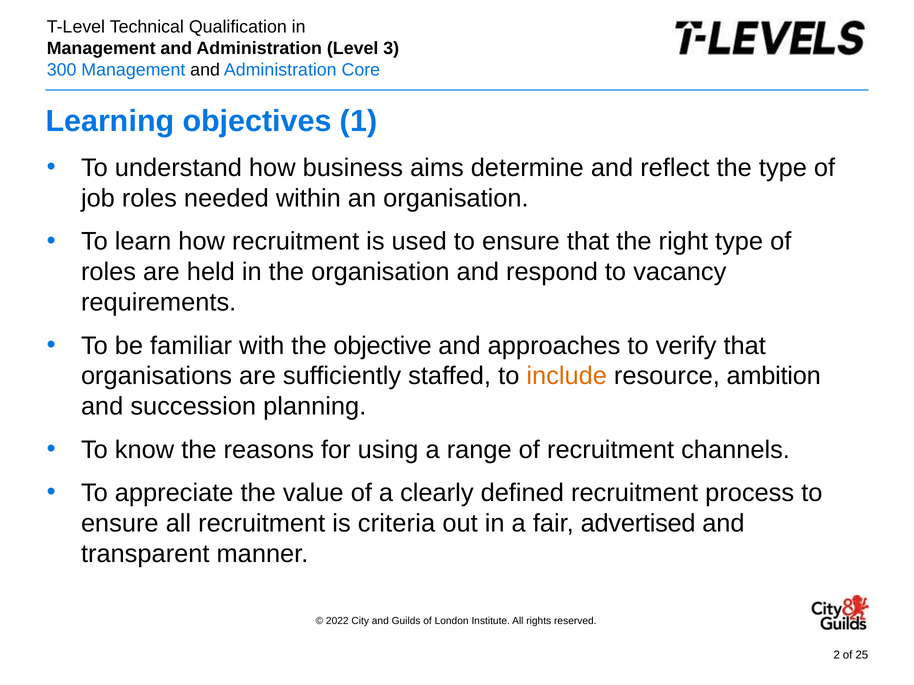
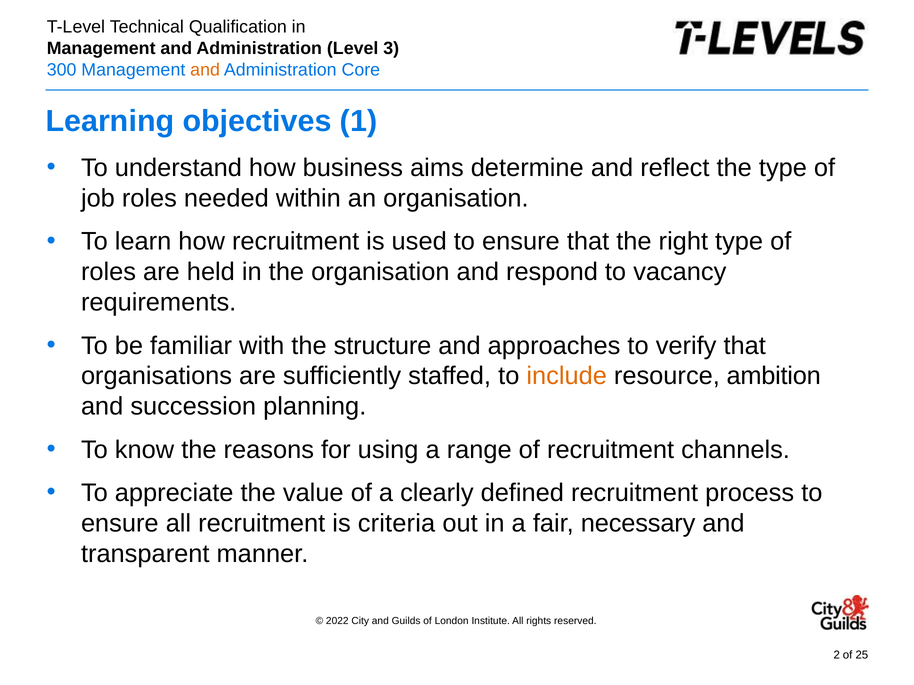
and colour: black -> orange (205, 70)
objective: objective -> structure (383, 346)
advertised: advertised -> necessary (638, 524)
